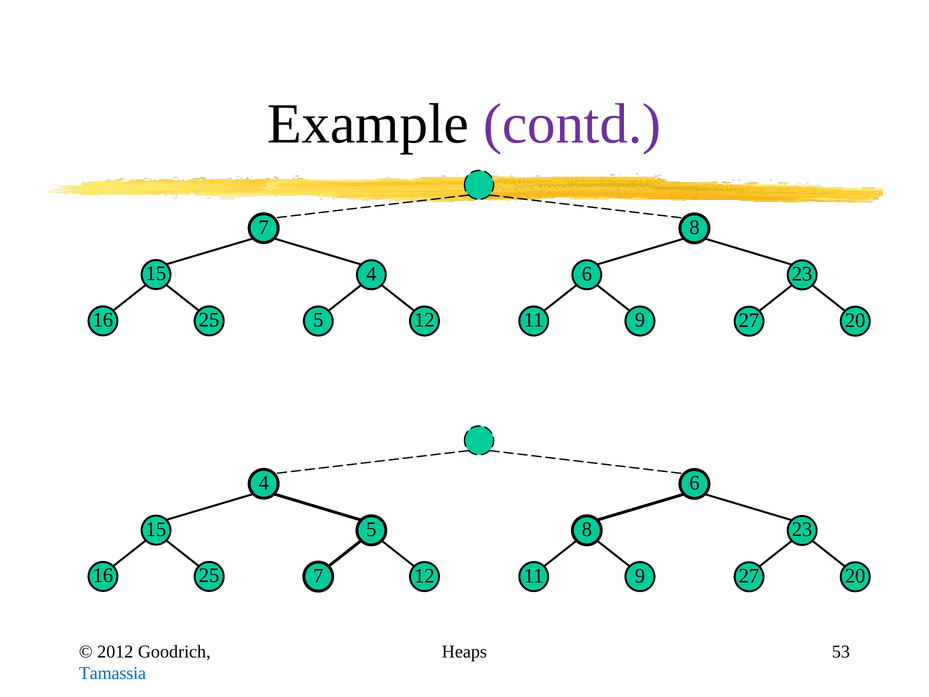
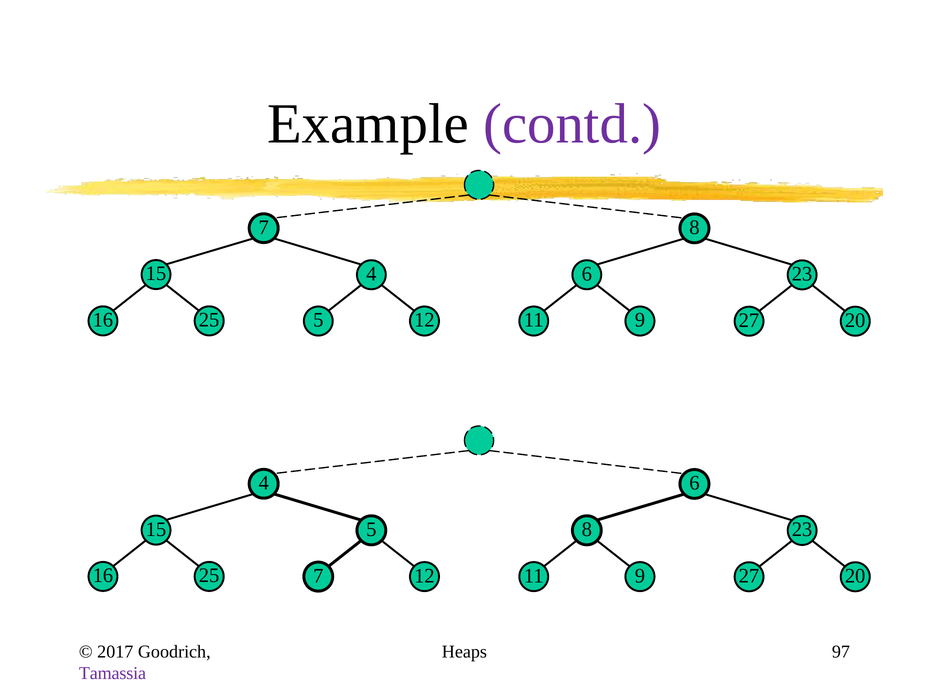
2012: 2012 -> 2017 (115, 652)
53: 53 -> 97 (841, 652)
Tamassia colour: blue -> purple (113, 673)
